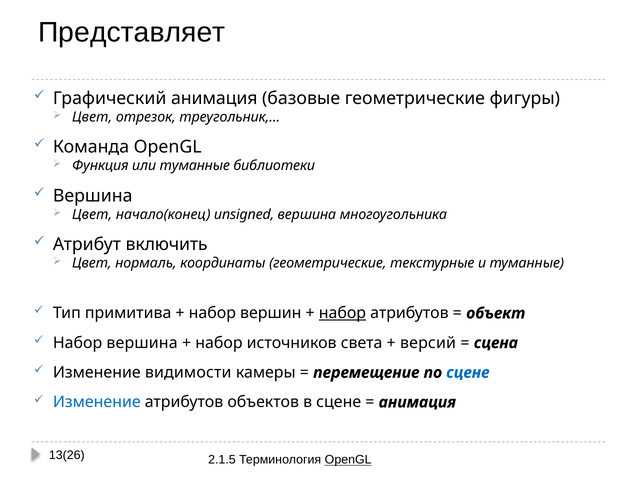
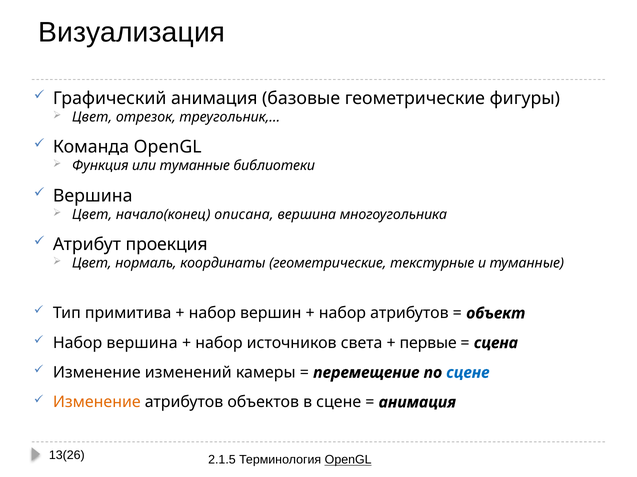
Представляет: Представляет -> Визуализация (132, 33)
unsigned: unsigned -> описана (244, 215)
включить: включить -> проекция (167, 245)
набор underline: present -> none (342, 314)
версий: версий -> первые (428, 343)
видимости: видимости -> изменений (188, 373)
Изменение colour: blue -> orange (97, 403)
